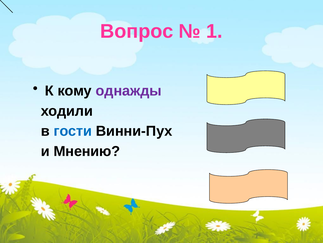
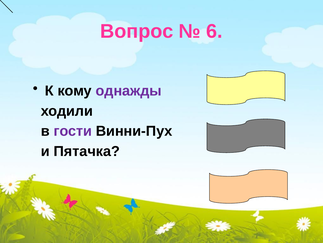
1: 1 -> 6 (214, 31)
гости colour: blue -> purple (73, 131)
Мнению: Мнению -> Пятачка (87, 151)
